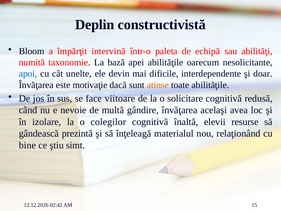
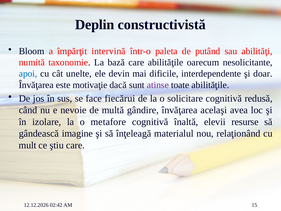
echipă: echipă -> putând (208, 51)
bază apei: apei -> care (136, 62)
atinse colour: orange -> purple (158, 85)
viitoare: viitoare -> fiecărui (120, 98)
colegilor: colegilor -> metafore (108, 122)
prezintă: prezintă -> imagine (77, 133)
bine: bine -> mult (28, 145)
ştiu simt: simt -> care (75, 145)
